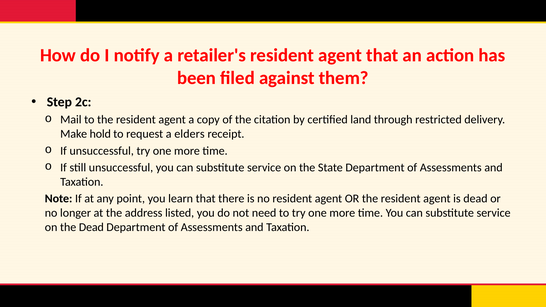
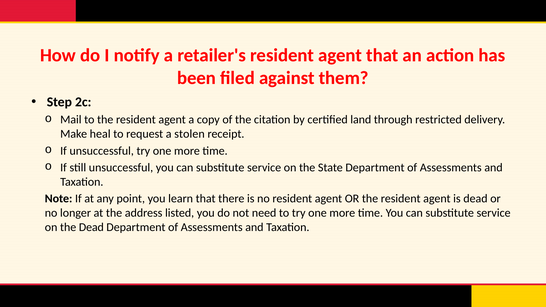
hold: hold -> heal (100, 134)
elders: elders -> stolen (189, 134)
